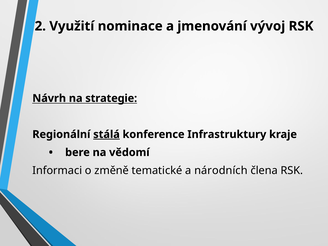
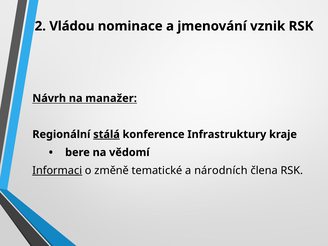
Využití: Využití -> Vládou (72, 26)
vývoj: vývoj -> vznik (268, 26)
strategie: strategie -> manažer (111, 98)
Informaci underline: none -> present (57, 170)
